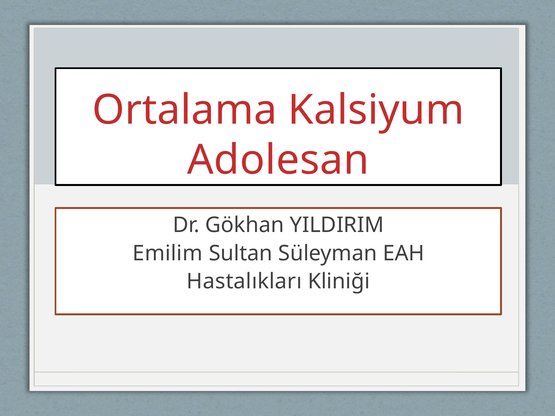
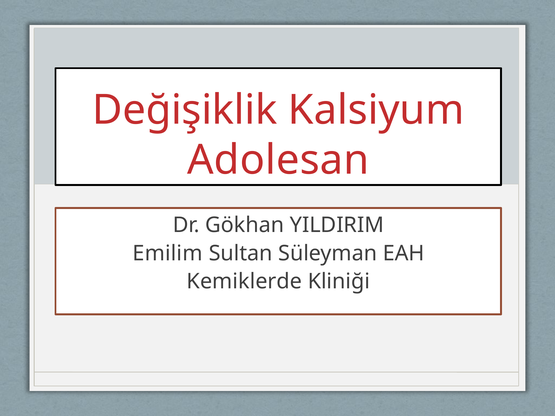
Ortalama: Ortalama -> Değişiklik (185, 110)
Hastalıkları: Hastalıkları -> Kemiklerde (244, 282)
